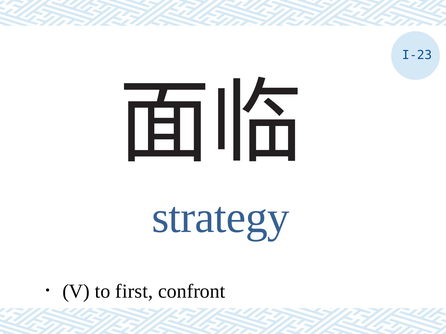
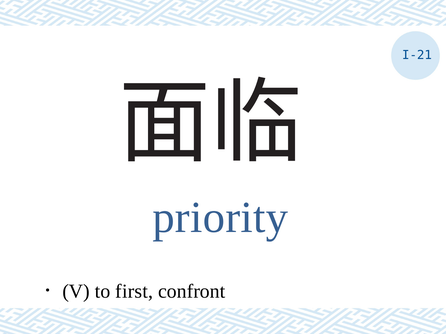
I-23: I-23 -> I-21 (417, 55)
strategy: strategy -> priority (220, 218)
